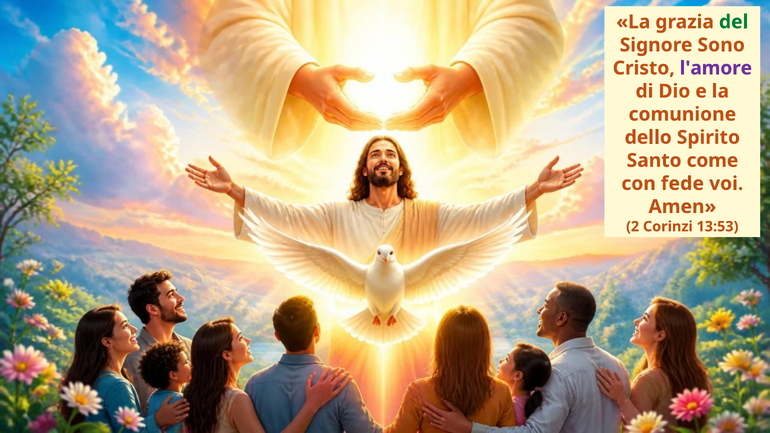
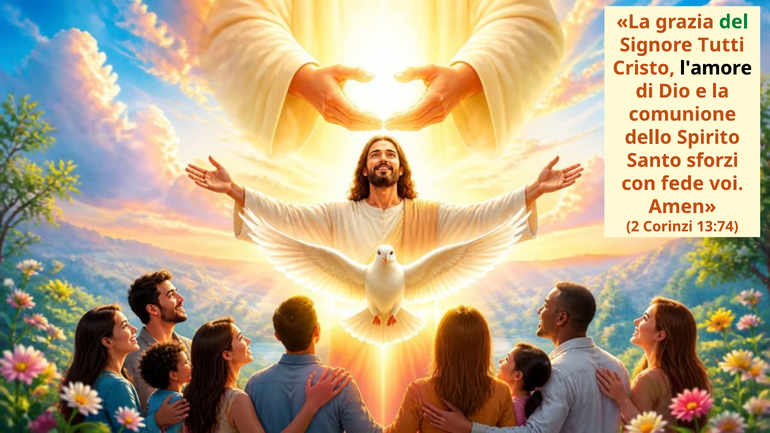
Sono: Sono -> Tutti (721, 45)
l'amore colour: purple -> black (716, 68)
come: come -> sforzi (712, 161)
13:53: 13:53 -> 13:74 (717, 227)
